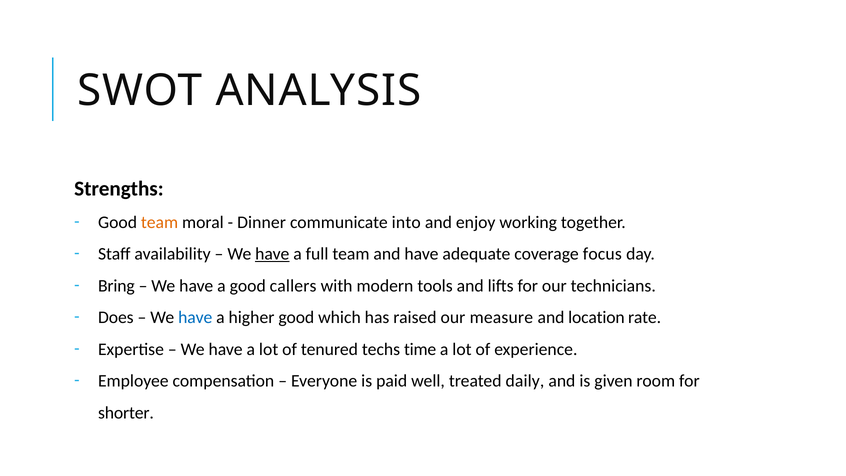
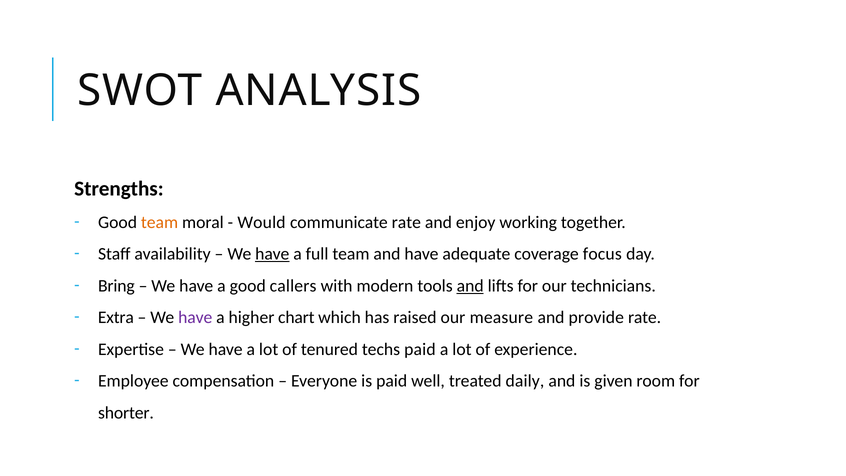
Dinner: Dinner -> Would (262, 222)
communicate into: into -> rate (406, 222)
and underline: none -> present (470, 286)
Does: Does -> Extra (116, 317)
have colour: blue -> purple (195, 317)
higher good: good -> chart (296, 317)
location: location -> provide (596, 317)
techs time: time -> paid (420, 349)
